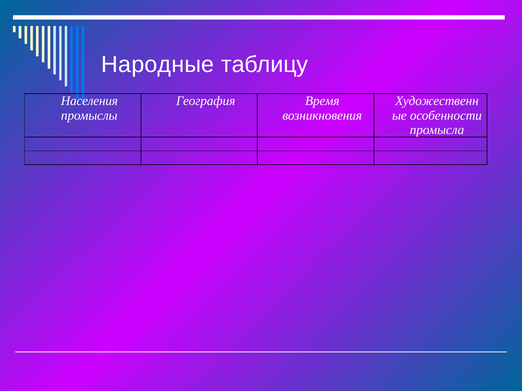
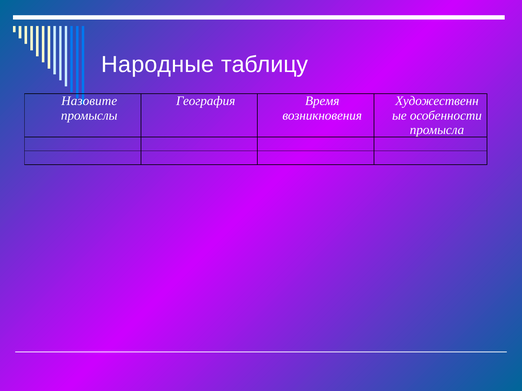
Населения: Населения -> Назовите (89, 101)
